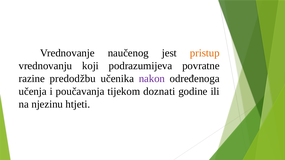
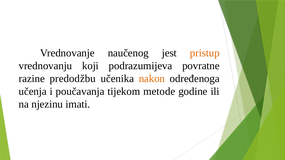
nakon colour: purple -> orange (152, 79)
doznati: doznati -> metode (159, 92)
htjeti: htjeti -> imati (78, 104)
